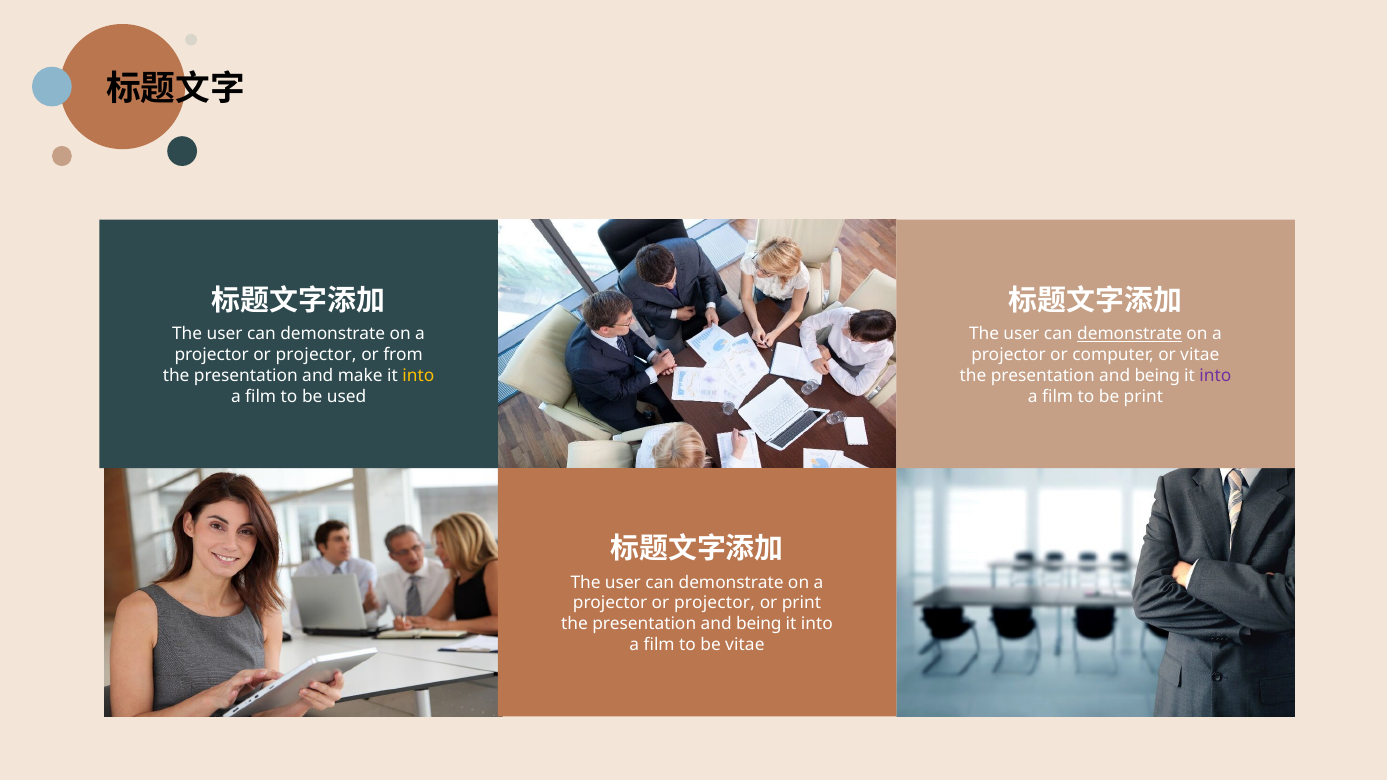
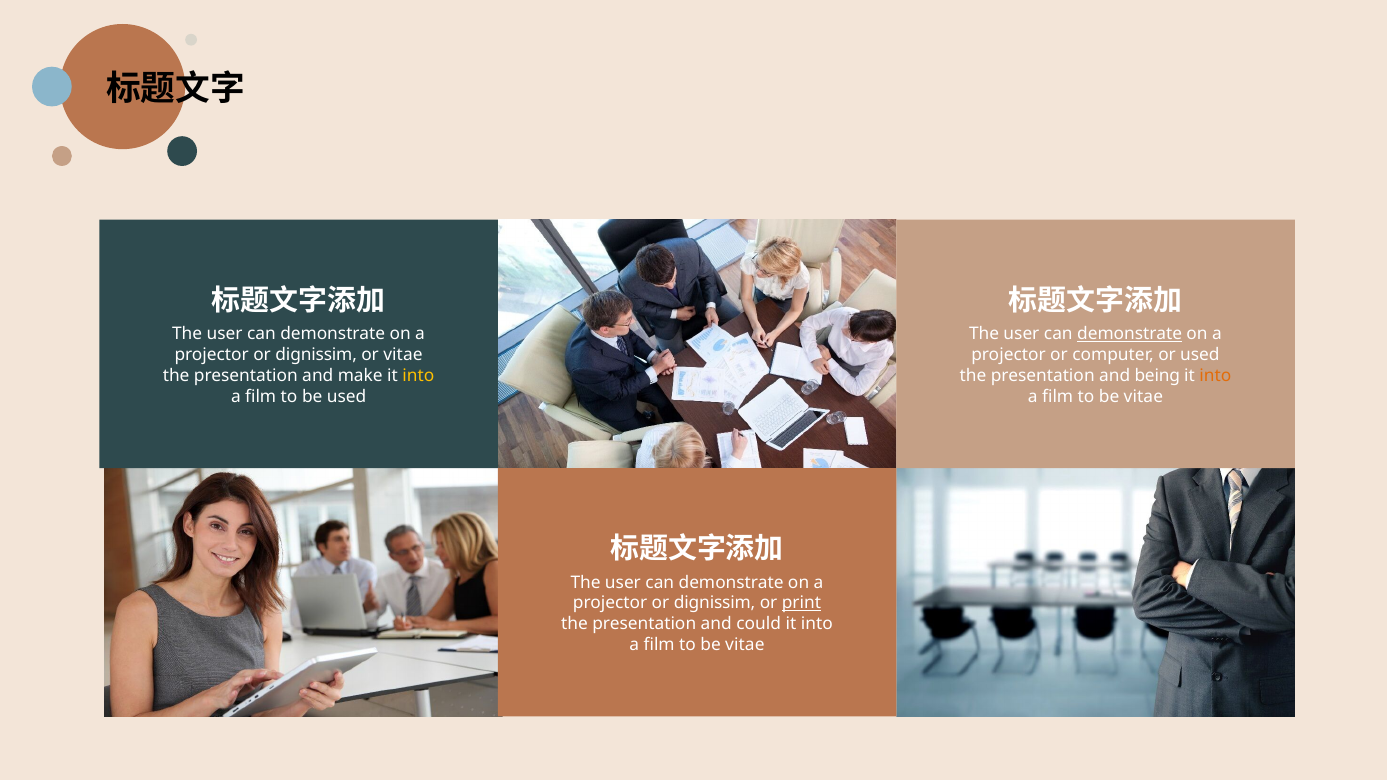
projector: projector -> dignissim (316, 355)
or from: from -> vitae (403, 355)
or vitae: vitae -> used (1200, 355)
into colour: purple -> orange (1215, 376)
print: print -> vitae (1143, 396)
projector: projector -> dignissim (715, 603)
print underline: none -> present (801, 603)
being: being -> could (759, 624)
